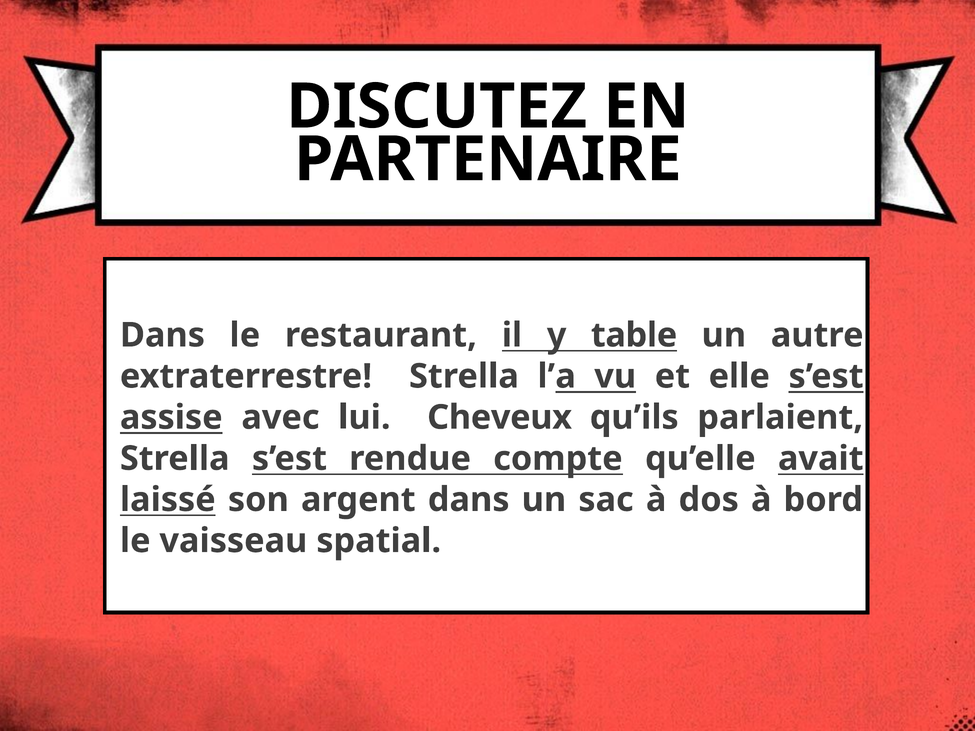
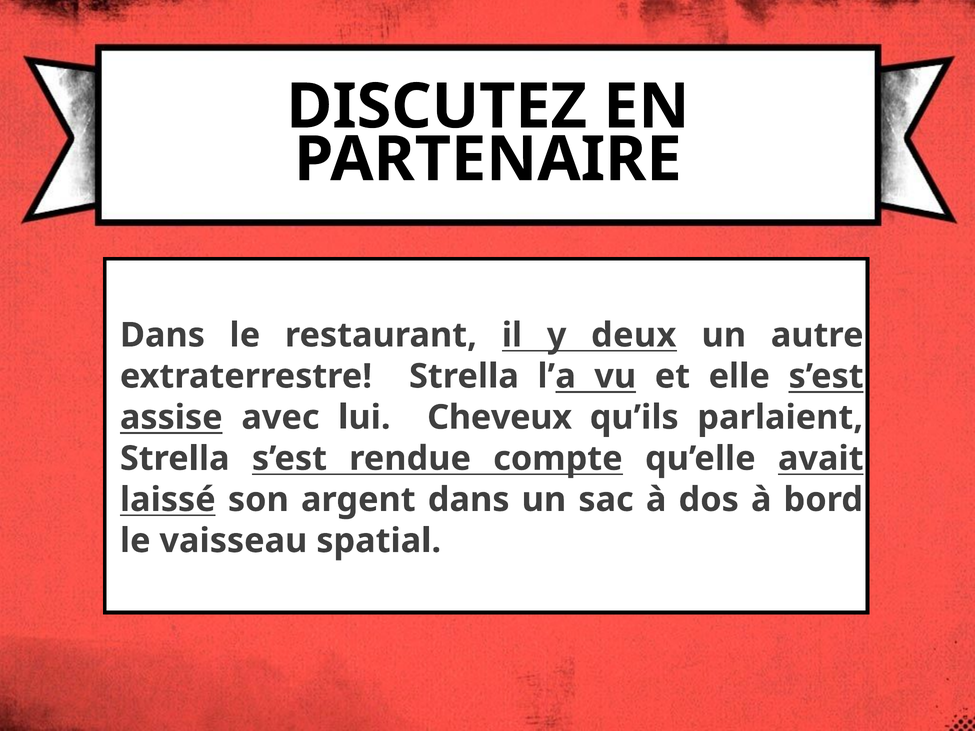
table: table -> deux (634, 335)
